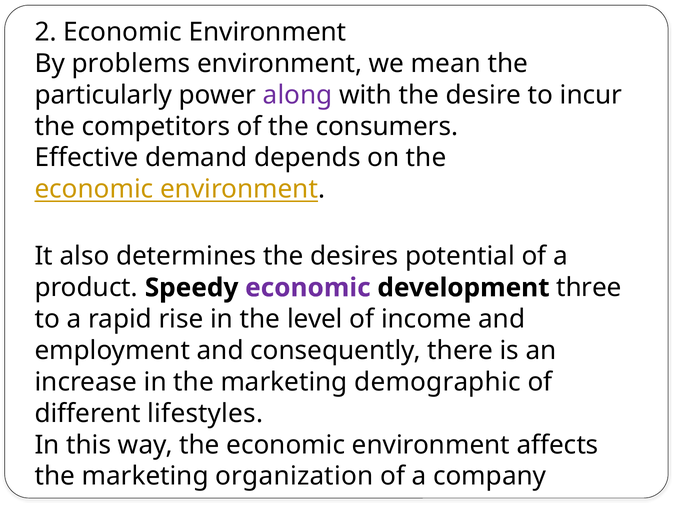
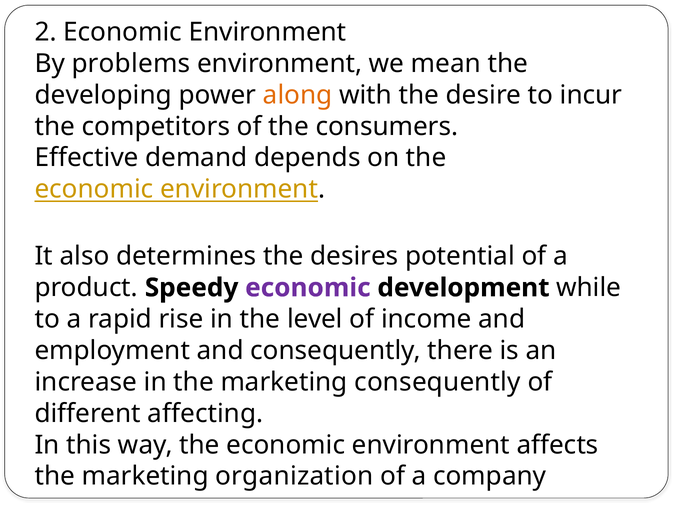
particularly: particularly -> developing (103, 95)
along colour: purple -> orange (298, 95)
three: three -> while (589, 288)
marketing demographic: demographic -> consequently (437, 382)
lifestyles: lifestyles -> affecting (205, 413)
